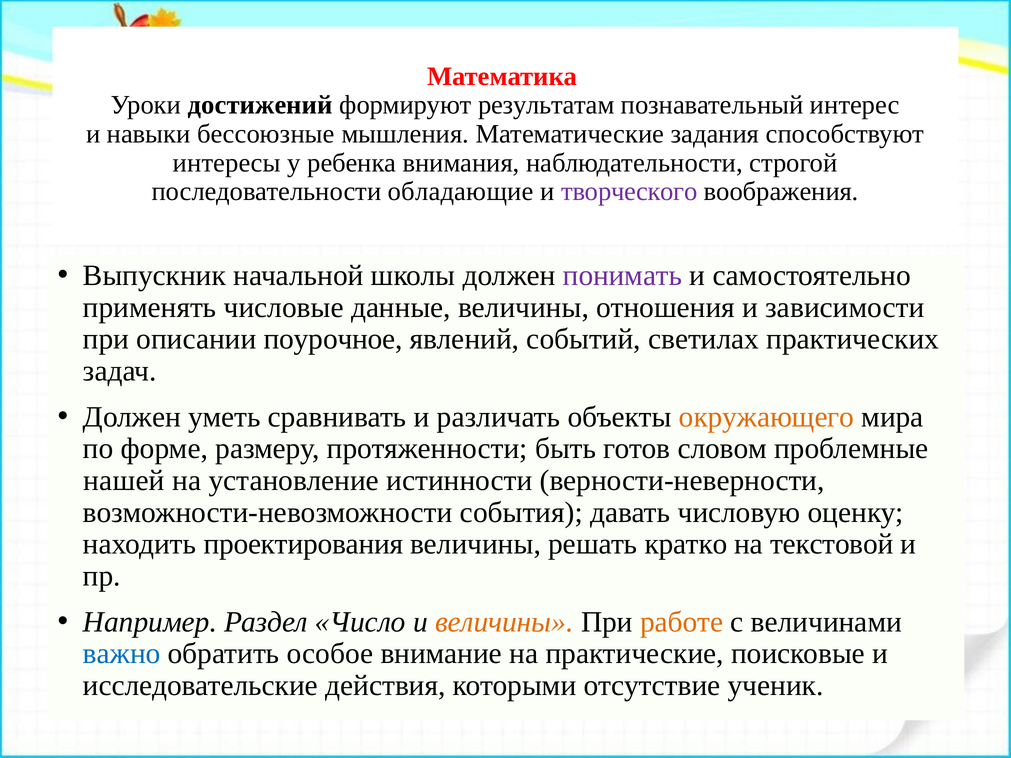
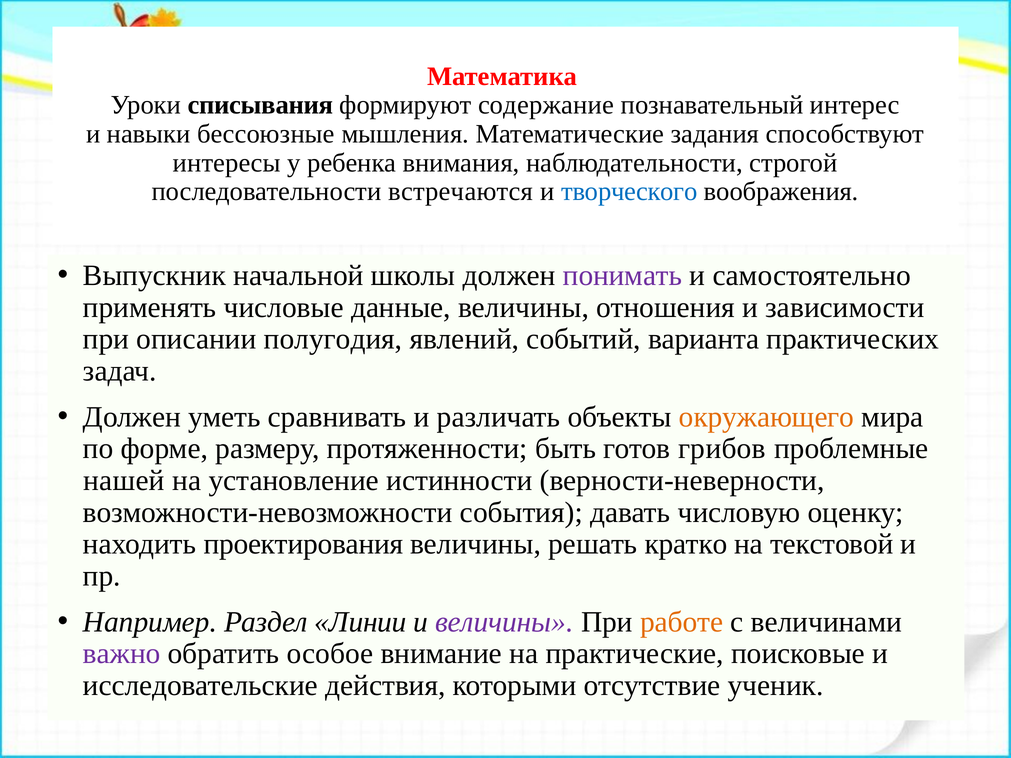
достижений: достижений -> списывания (260, 105)
результатам: результатам -> содержание (546, 105)
обладающие: обладающие -> встречаются (461, 192)
творческого colour: purple -> blue (629, 192)
поурочное: поурочное -> полугодия (333, 339)
светилах: светилах -> варианта (704, 339)
словом: словом -> грибов (722, 449)
Число: Число -> Линии (360, 622)
величины colour: orange -> purple (504, 622)
важно colour: blue -> purple (122, 654)
